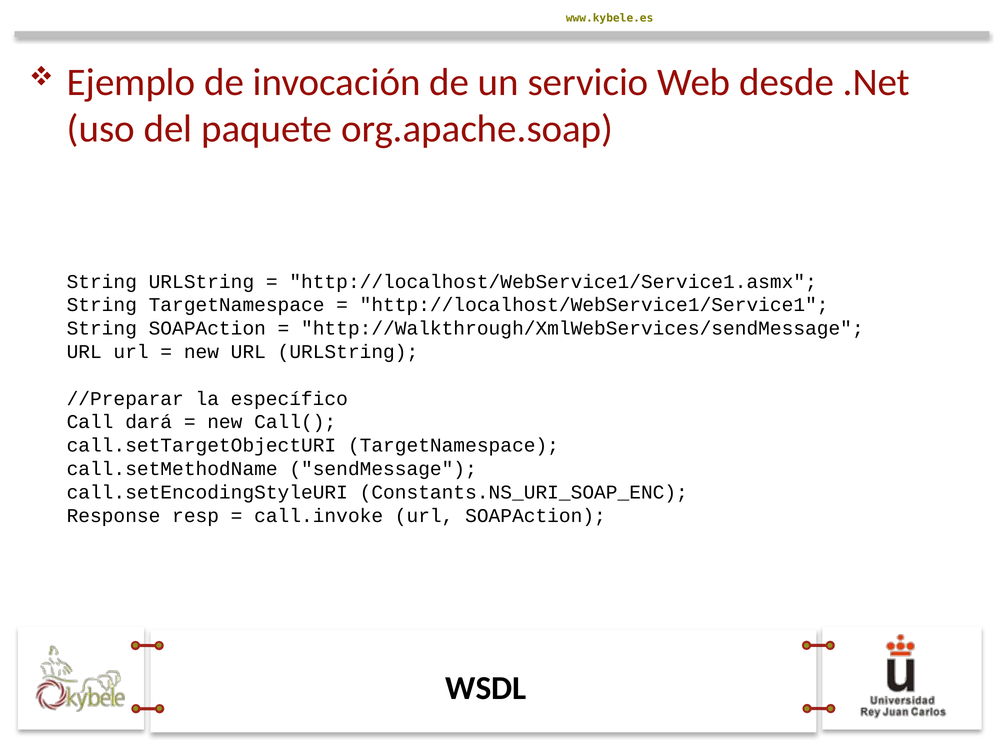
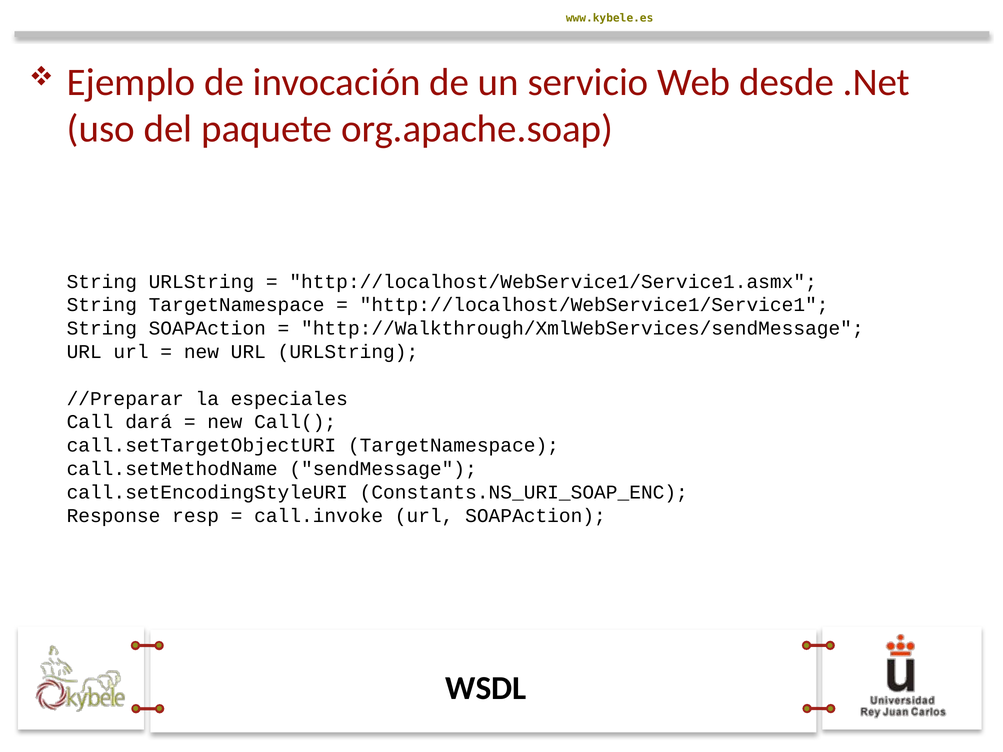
específico: específico -> especiales (289, 399)
